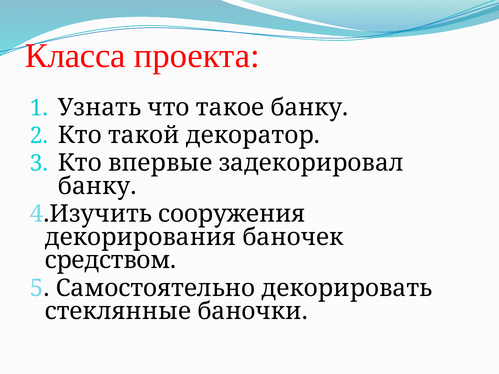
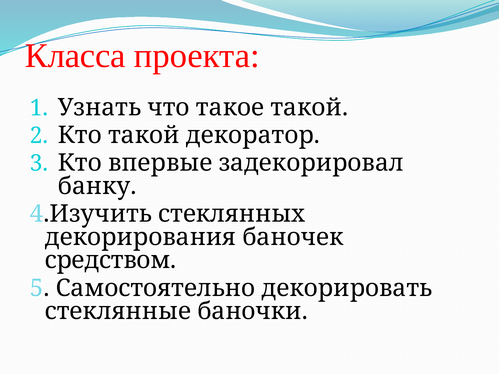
такое банку: банку -> такой (309, 107)
сооружения: сооружения -> стеклянных (232, 214)
